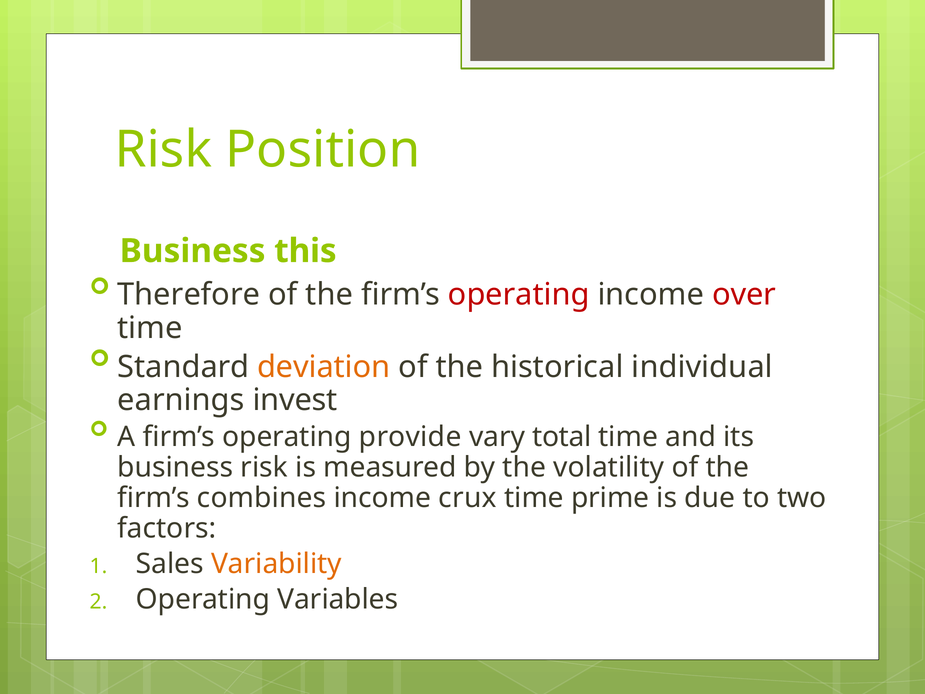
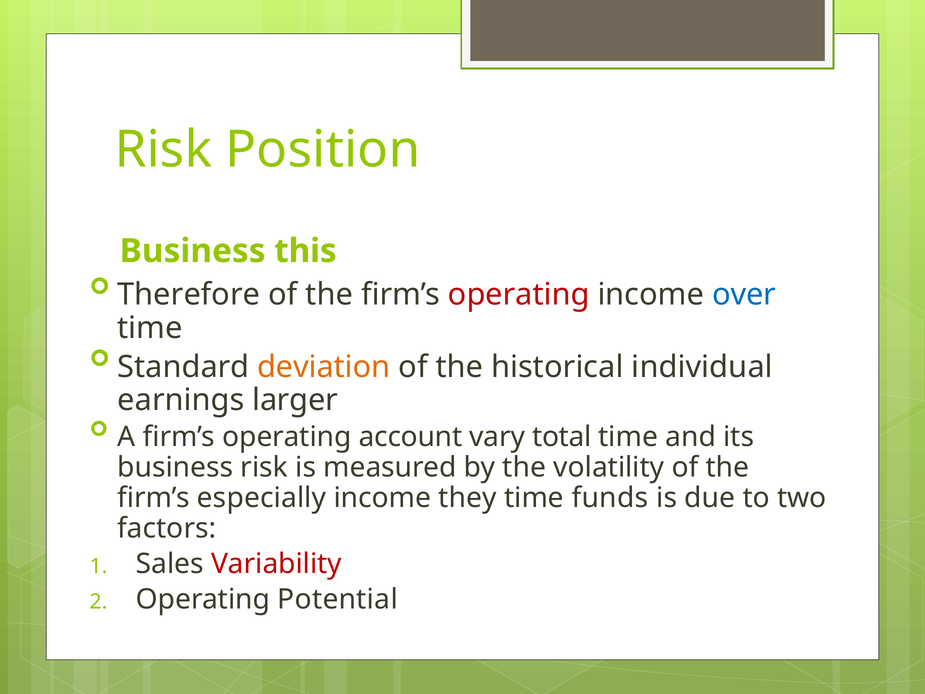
over colour: red -> blue (744, 295)
invest: invest -> larger (295, 400)
provide: provide -> account (410, 437)
combines: combines -> especially (262, 498)
crux: crux -> they (468, 498)
prime: prime -> funds (610, 498)
Variability colour: orange -> red (276, 564)
Variables: Variables -> Potential (338, 599)
